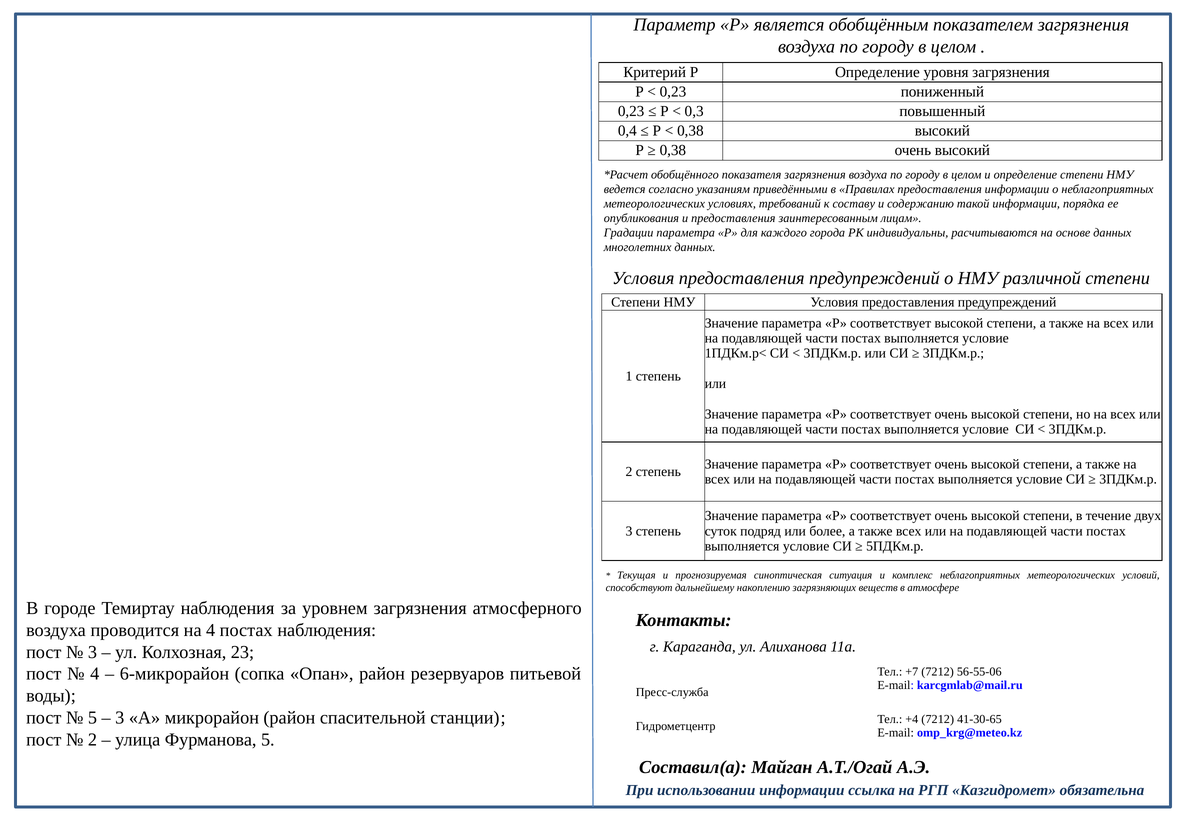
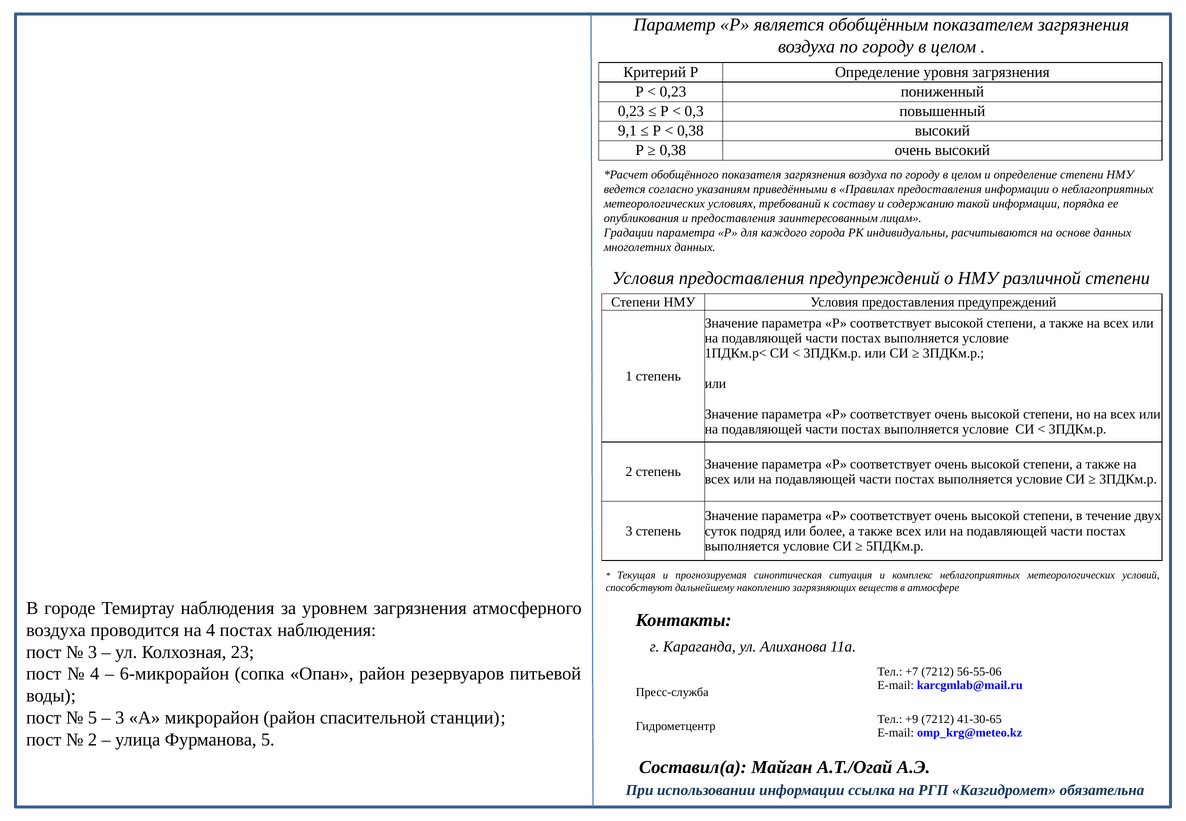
0,4: 0,4 -> 9,1 (627, 131)
+4: +4 -> +9 (912, 719)
